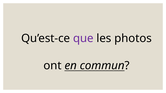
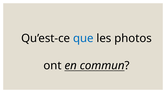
que colour: purple -> blue (83, 38)
